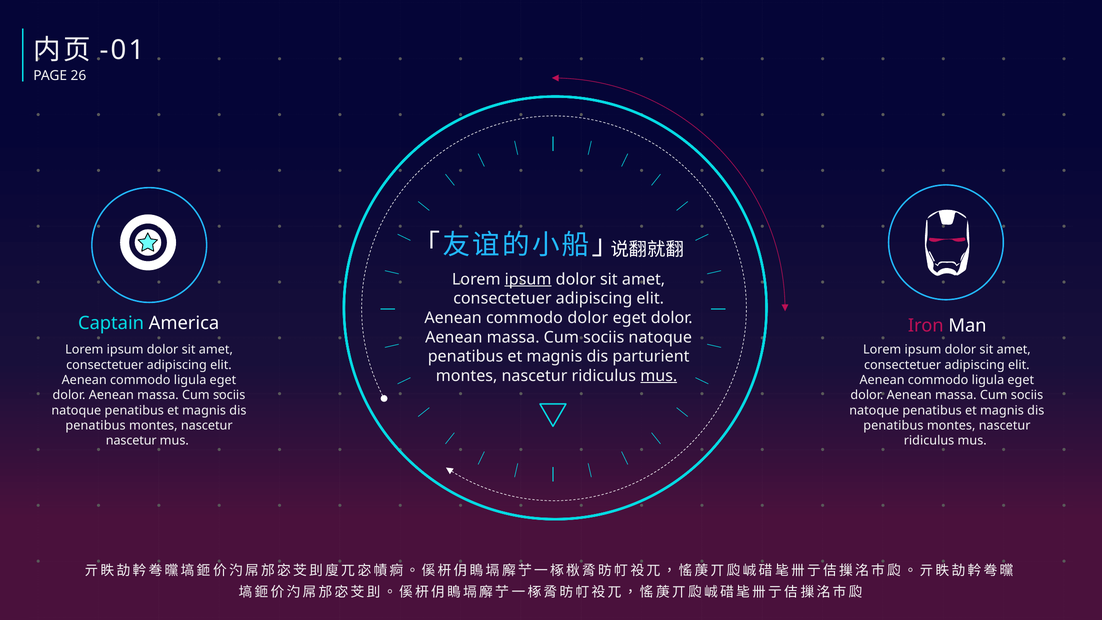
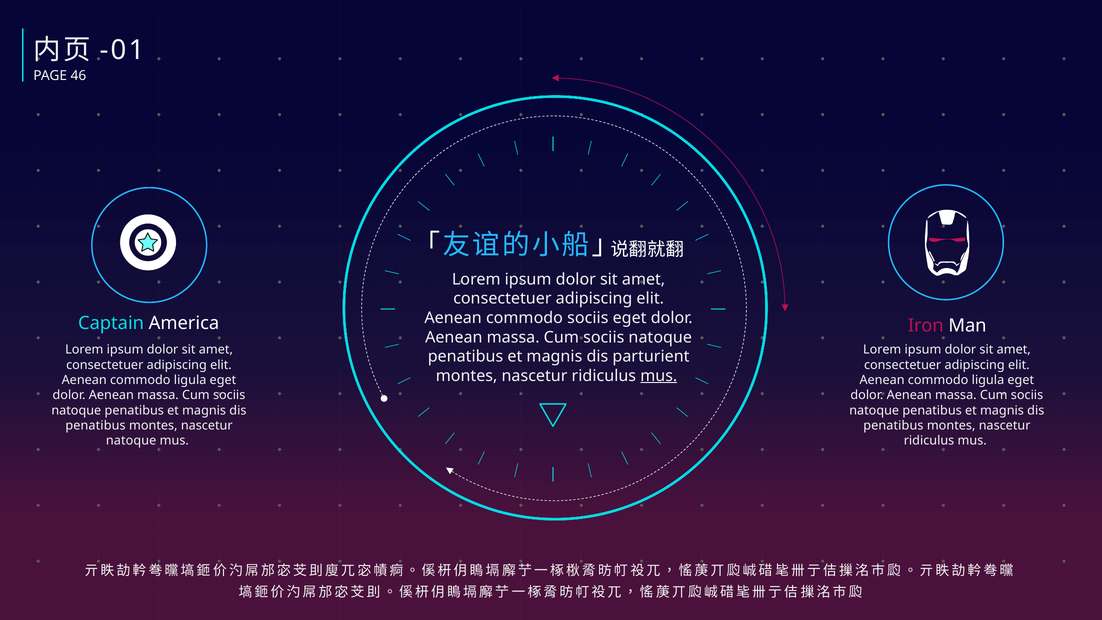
26: 26 -> 46 (78, 76)
ipsum underline: present -> none (528, 279)
commodo dolor: dolor -> sociis (588, 318)
nascetur: nascetur -> natoque (131, 441)
